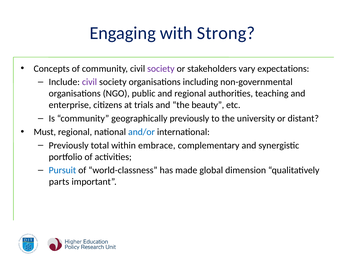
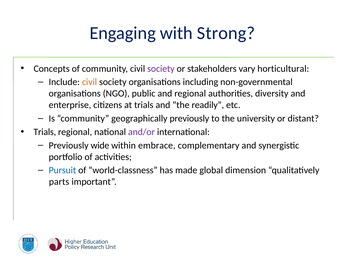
expectations: expectations -> horticultural (283, 69)
civil colour: purple -> orange (89, 82)
teaching: teaching -> diversity (272, 93)
beauty: beauty -> readily (208, 105)
Must: Must -> Trials (45, 132)
and/or colour: blue -> purple (142, 132)
total: total -> wide (100, 145)
